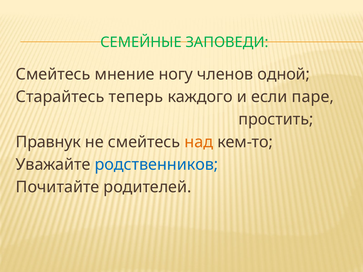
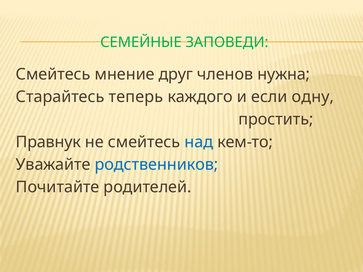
ногу: ногу -> друг (176, 74)
одной: одной -> нужна (284, 74)
паре: паре -> одну (313, 97)
над colour: orange -> blue (199, 142)
